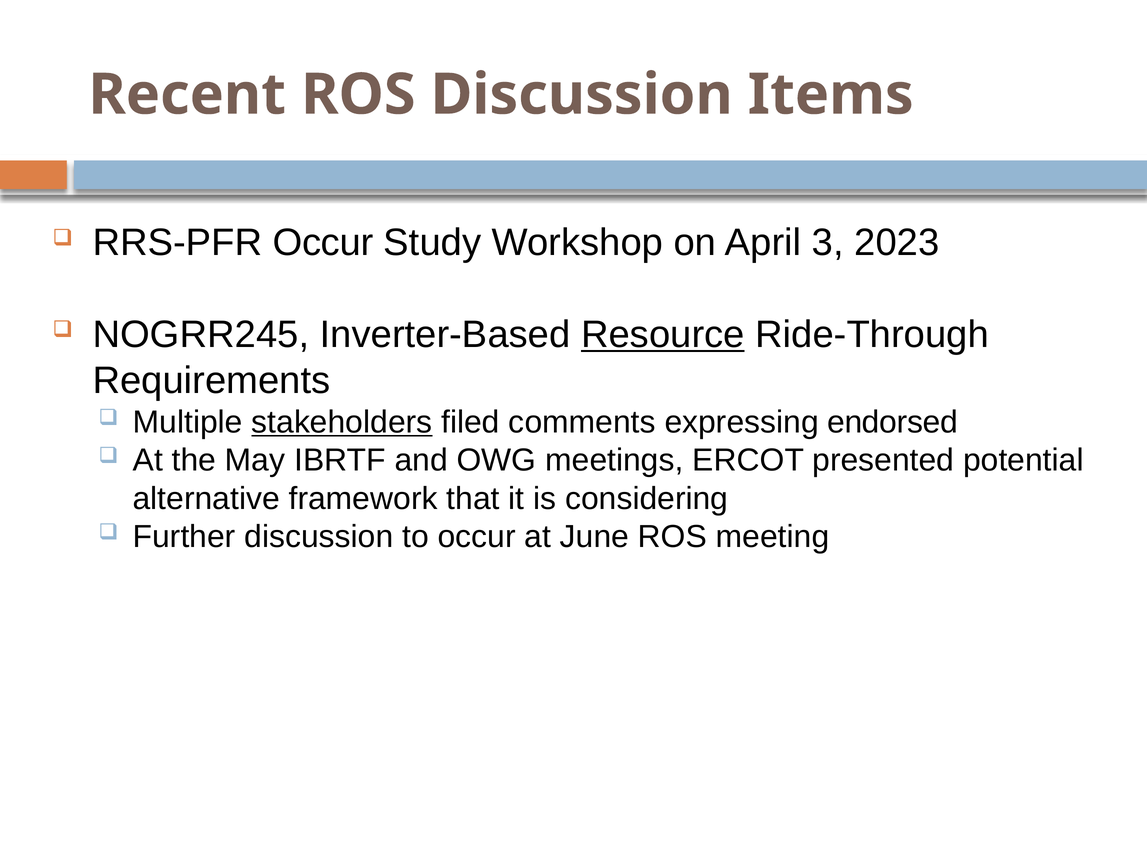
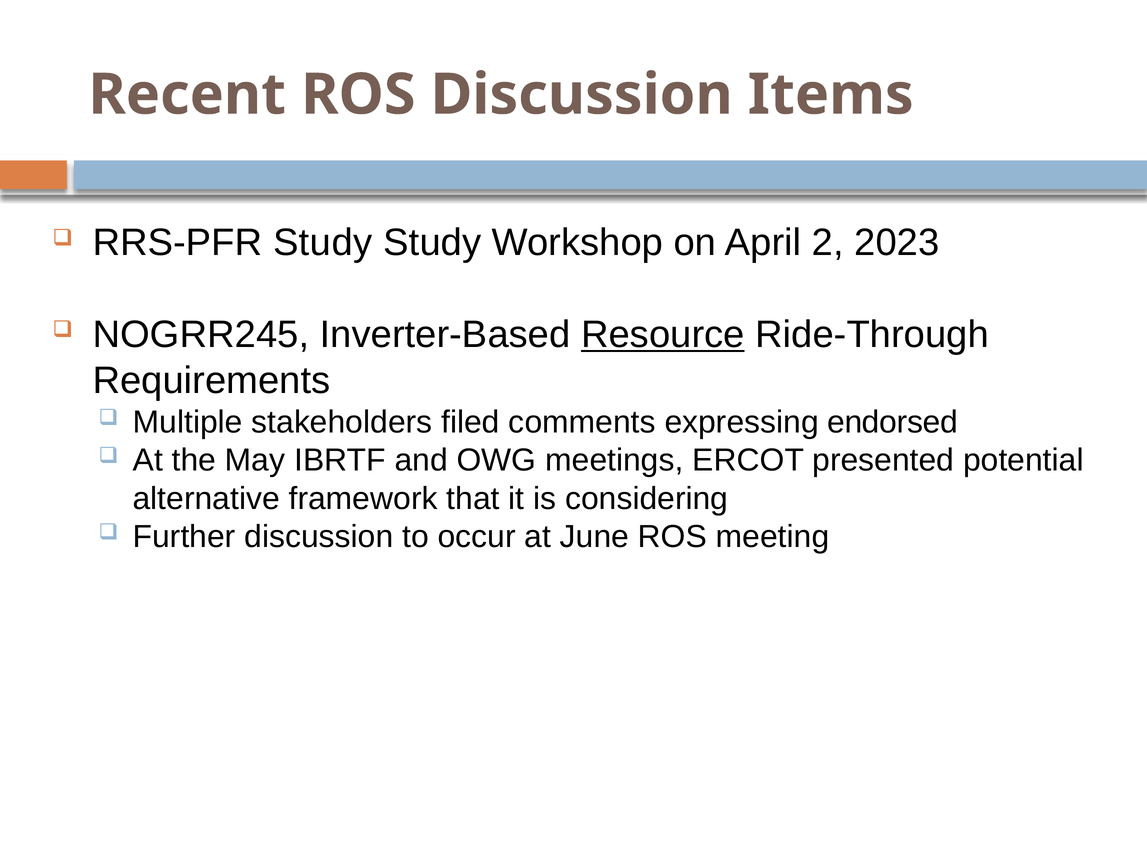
RRS-PFR Occur: Occur -> Study (323, 243)
3: 3 -> 2 (828, 243)
stakeholders underline: present -> none (342, 422)
